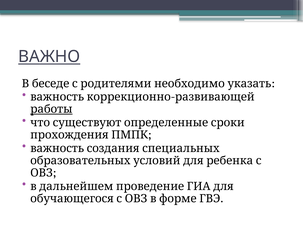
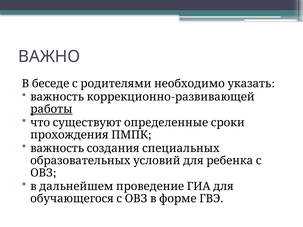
ВАЖНО underline: present -> none (49, 57)
